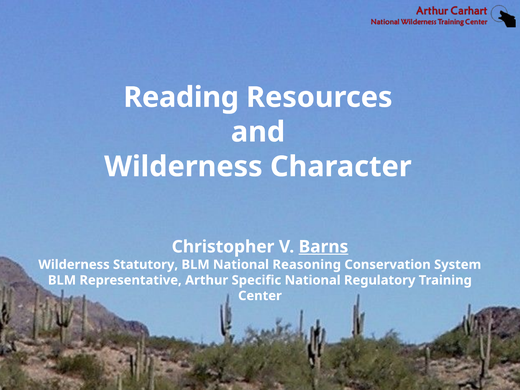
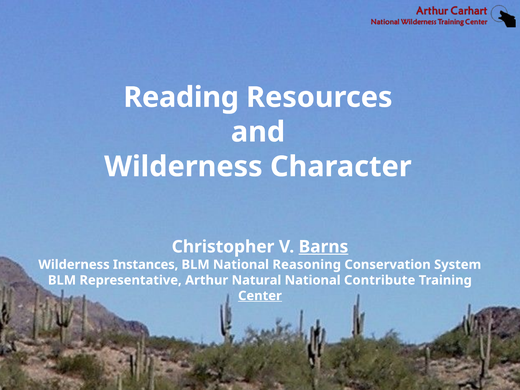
Statutory: Statutory -> Instances (146, 265)
Specific: Specific -> Natural (256, 280)
Regulatory: Regulatory -> Contribute (380, 280)
Center underline: none -> present (260, 296)
